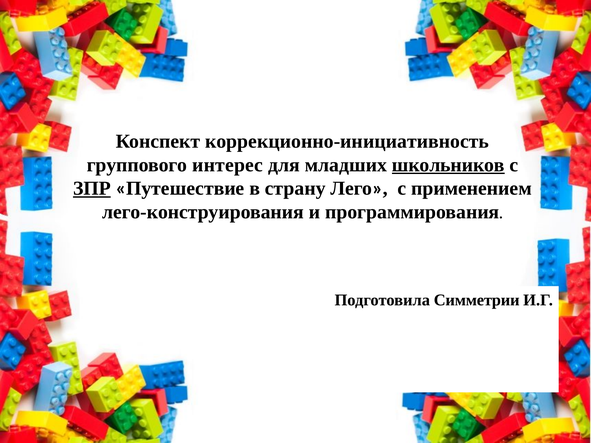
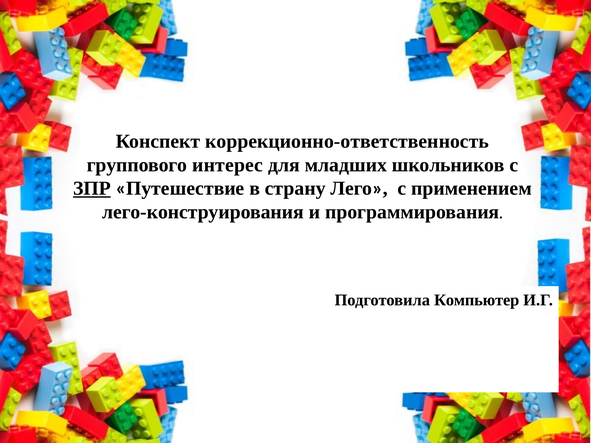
коррекционно-инициативность: коррекционно-инициативность -> коррекционно-ответственность (347, 141)
школьников underline: present -> none (448, 165)
Симметрии: Симметрии -> Компьютер (477, 300)
